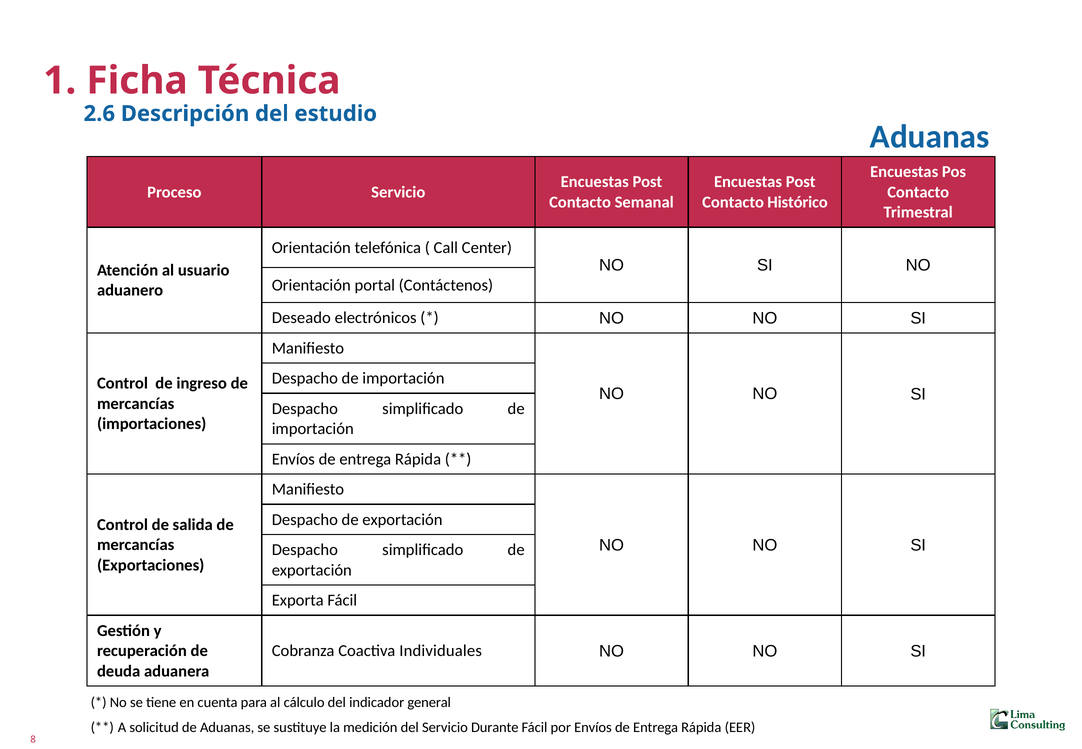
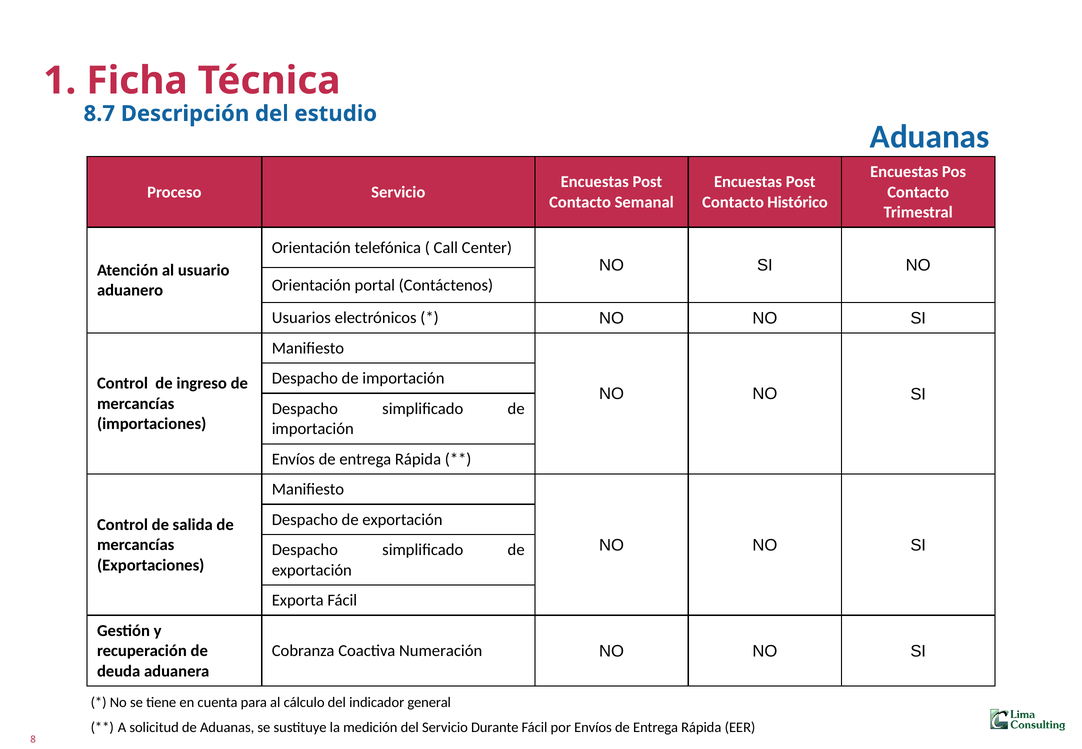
2.6: 2.6 -> 8.7 (99, 114)
Deseado: Deseado -> Usuarios (301, 318)
Individuales: Individuales -> Numeración (441, 651)
